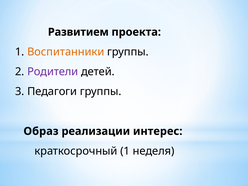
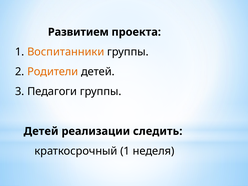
Родители colour: purple -> orange (53, 72)
Образ: Образ -> Детей (41, 131)
интерес: интерес -> следить (158, 131)
